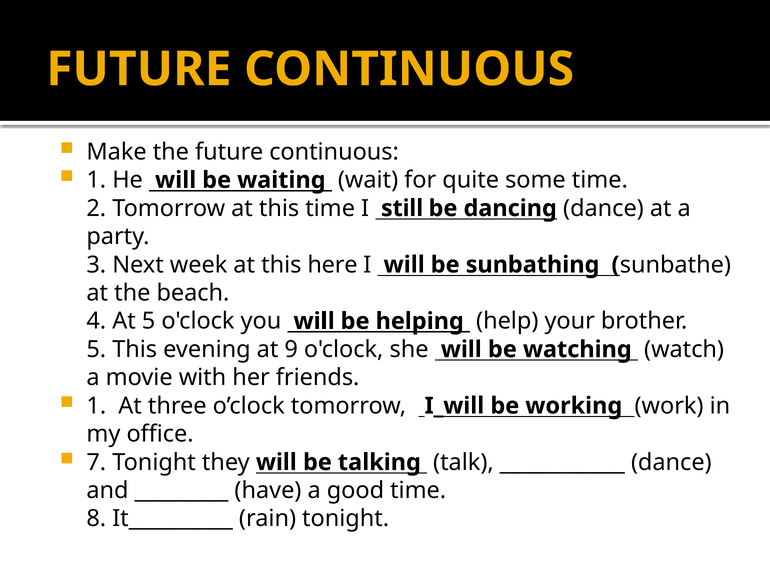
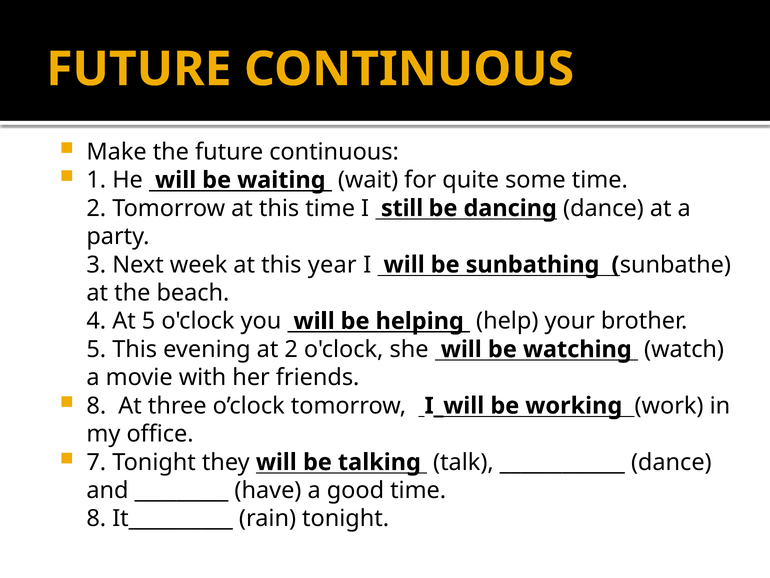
here: here -> year (332, 265)
at 9: 9 -> 2 (291, 349)
1: 1 -> 8 (96, 405)
